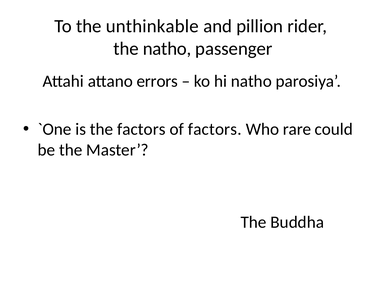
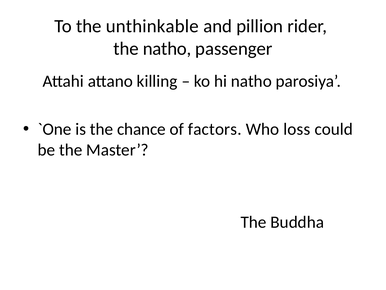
errors: errors -> killing (157, 81)
the factors: factors -> chance (141, 129)
rare: rare -> loss (297, 129)
